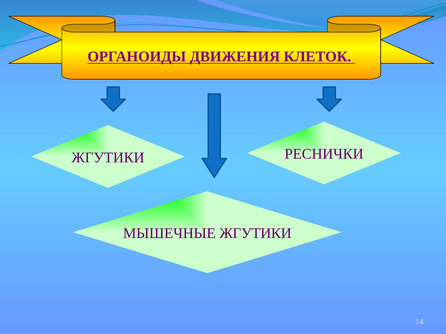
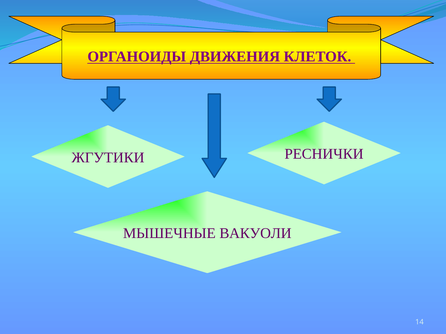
МЫШЕЧНЫЕ ЖГУТИКИ: ЖГУТИКИ -> ВАКУОЛИ (255, 234)
